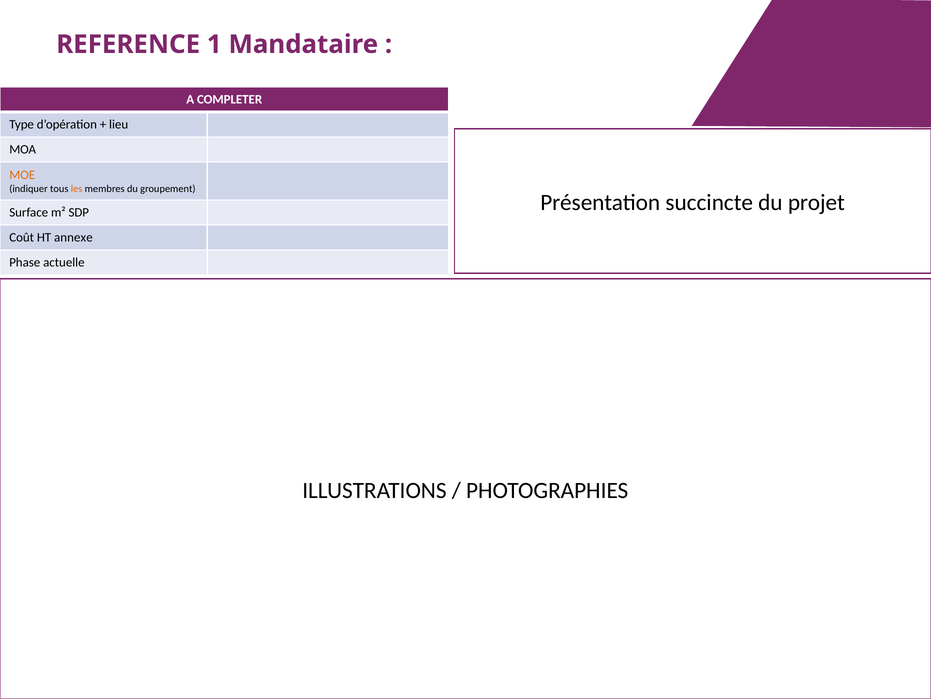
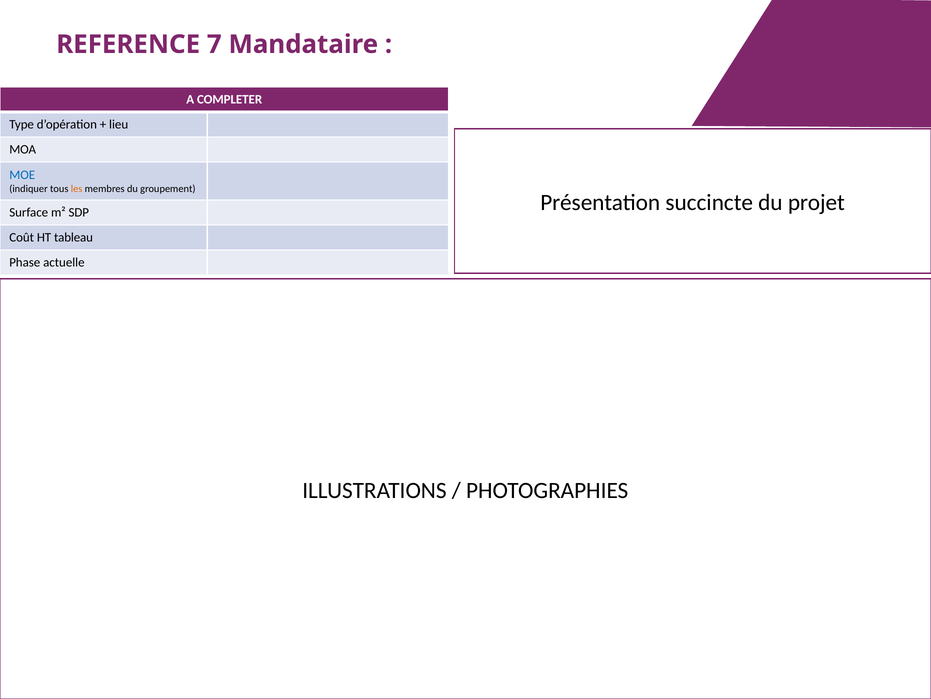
1: 1 -> 7 (214, 44)
MOE colour: orange -> blue (22, 175)
annexe: annexe -> tableau (73, 237)
